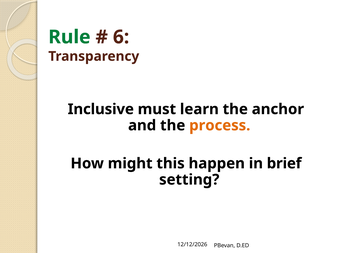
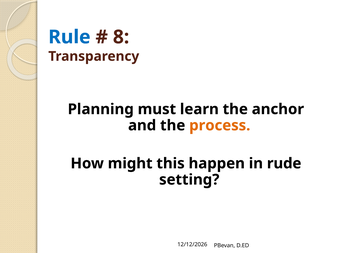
Rule colour: green -> blue (69, 37)
6: 6 -> 8 (121, 37)
Inclusive: Inclusive -> Planning (101, 109)
brief: brief -> rude (284, 163)
